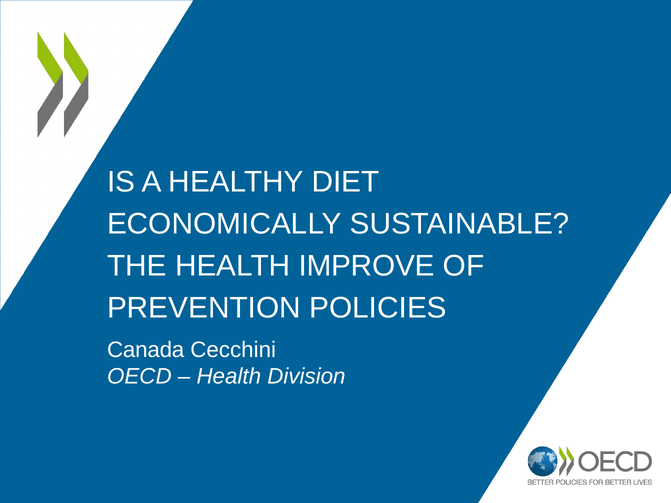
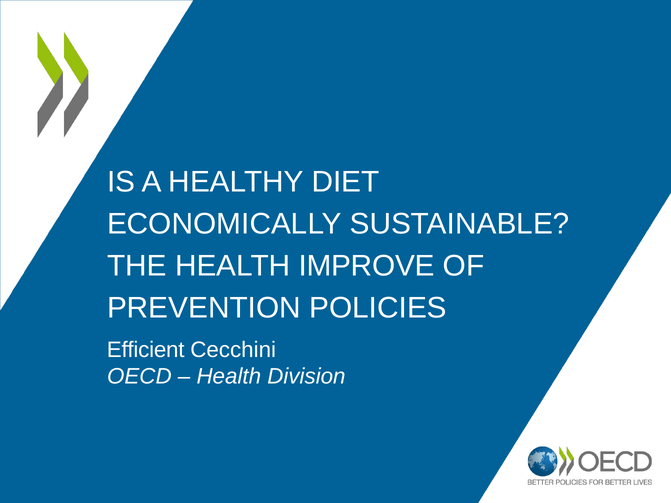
Canada: Canada -> Efficient (146, 350)
